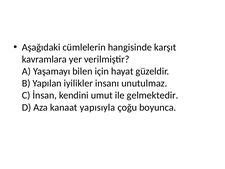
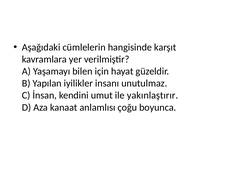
gelmektedir: gelmektedir -> yakınlaştırır (153, 95)
yapısıyla: yapısıyla -> anlamlısı (97, 107)
